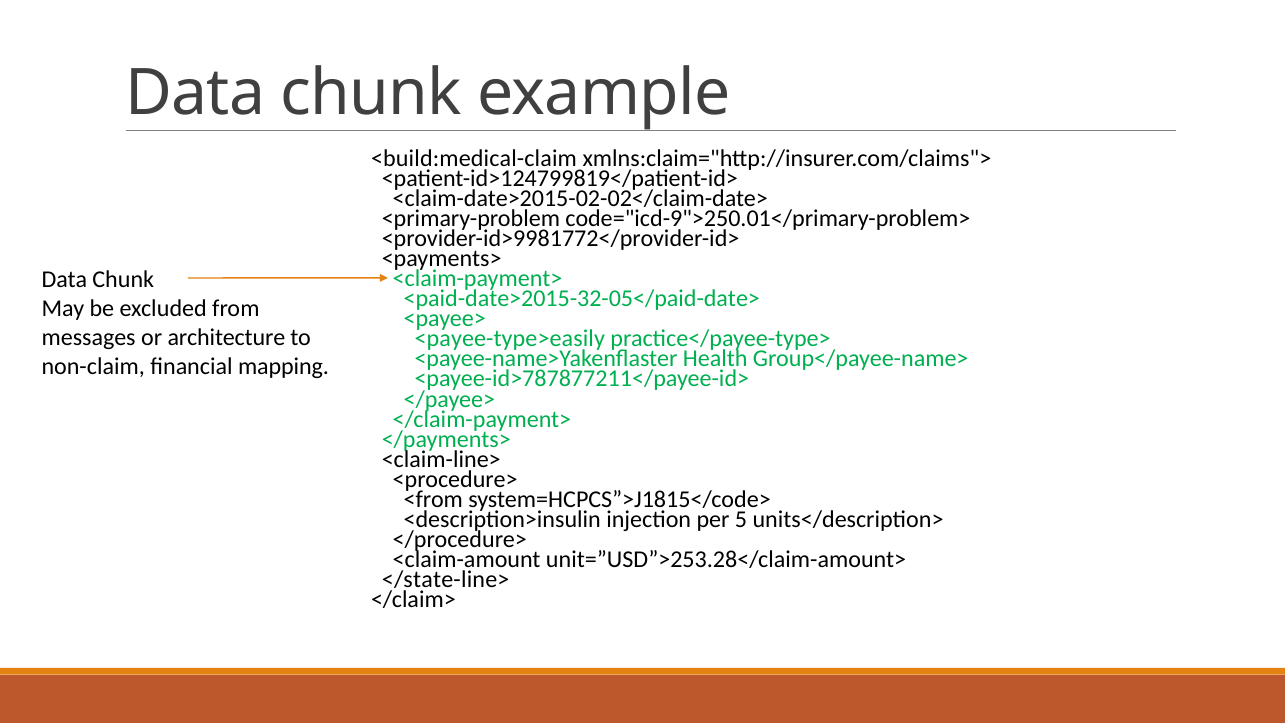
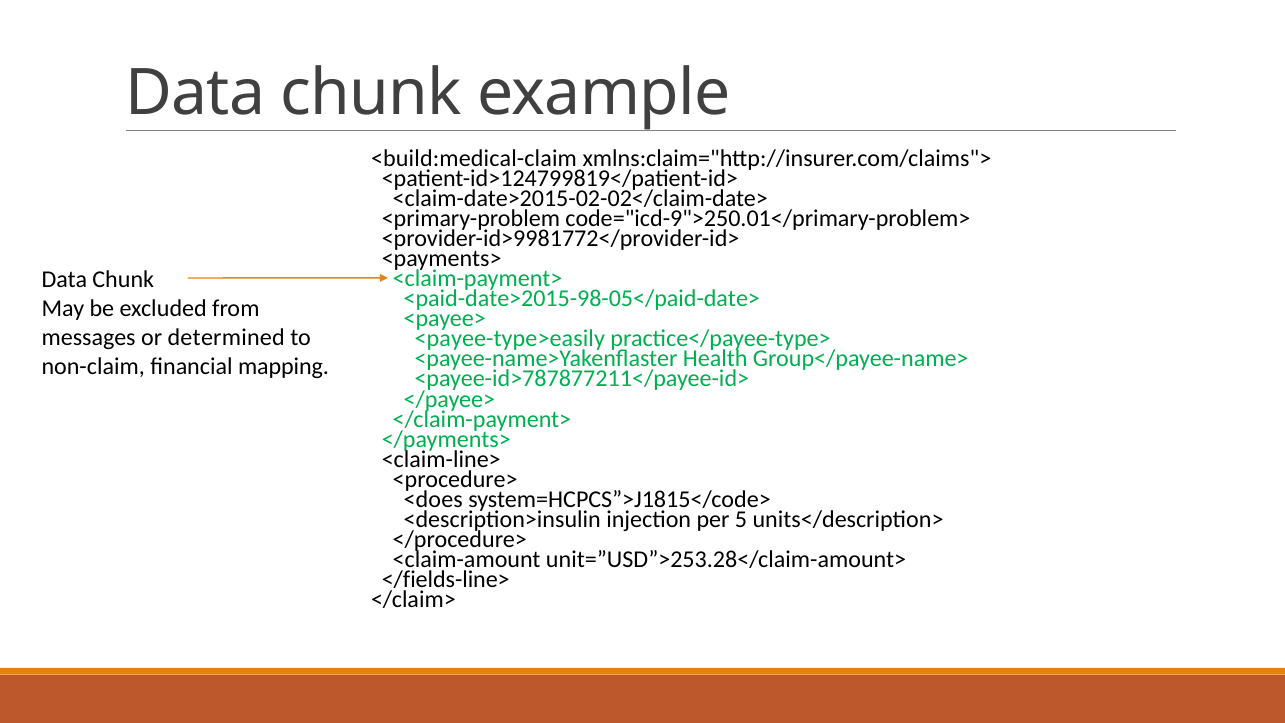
<paid-date>2015-32-05</paid-date>: <paid-date>2015-32-05</paid-date> -> <paid-date>2015-98-05</paid-date> (582, 299)
architecture: architecture -> determined (226, 337)
<from: <from -> <does (433, 499)
</state-line>: </state-line> -> </fields-line> (446, 579)
